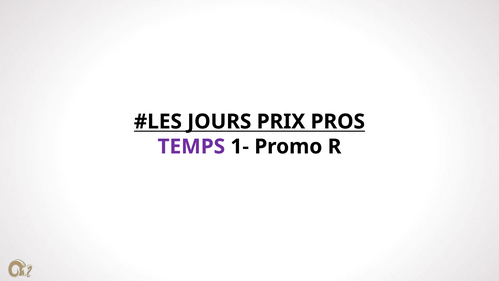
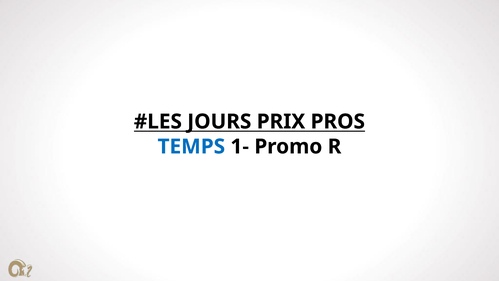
TEMPS colour: purple -> blue (191, 146)
